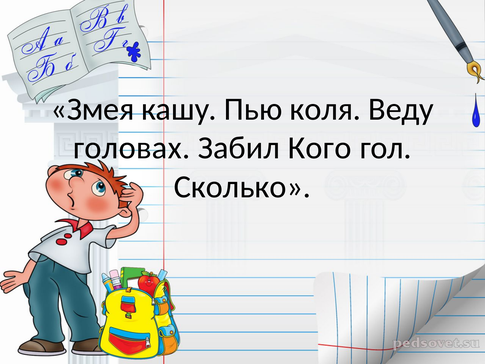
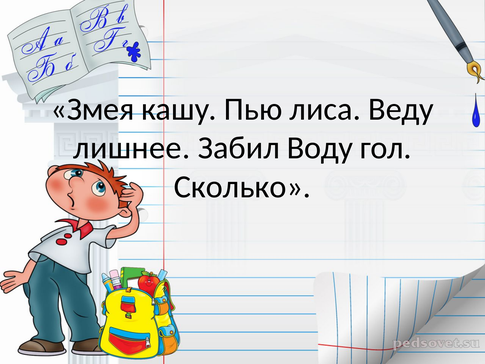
коля: коля -> лиса (325, 109)
головах: головах -> лишнее (132, 148)
Кого: Кого -> Воду (320, 148)
